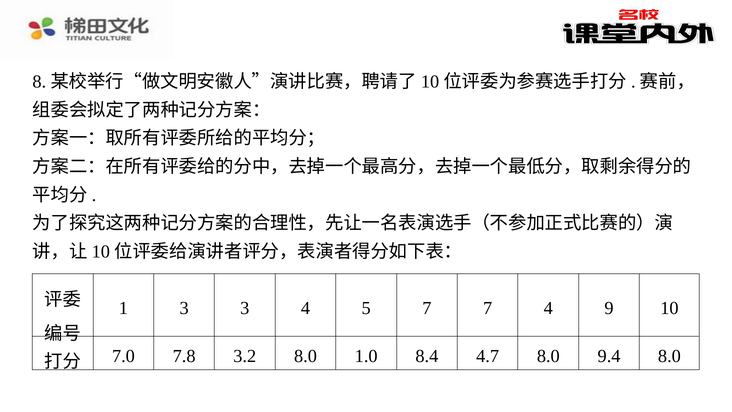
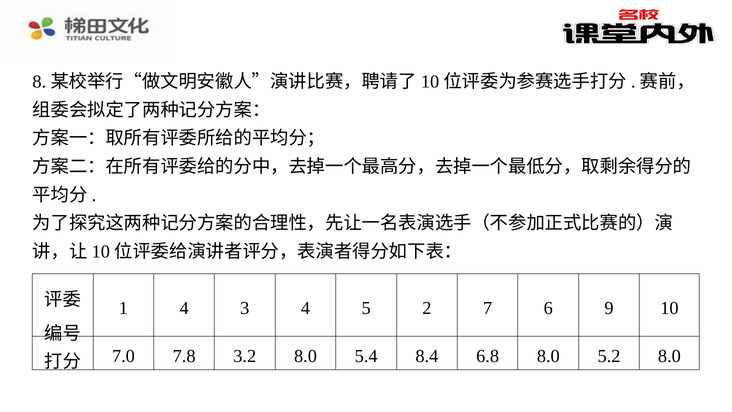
1 3: 3 -> 4 (184, 308)
5 7: 7 -> 2 (427, 308)
7 4: 4 -> 6 (548, 308)
1.0: 1.0 -> 5.4 (366, 356)
4.7: 4.7 -> 6.8 (488, 356)
9.4: 9.4 -> 5.2 (609, 356)
